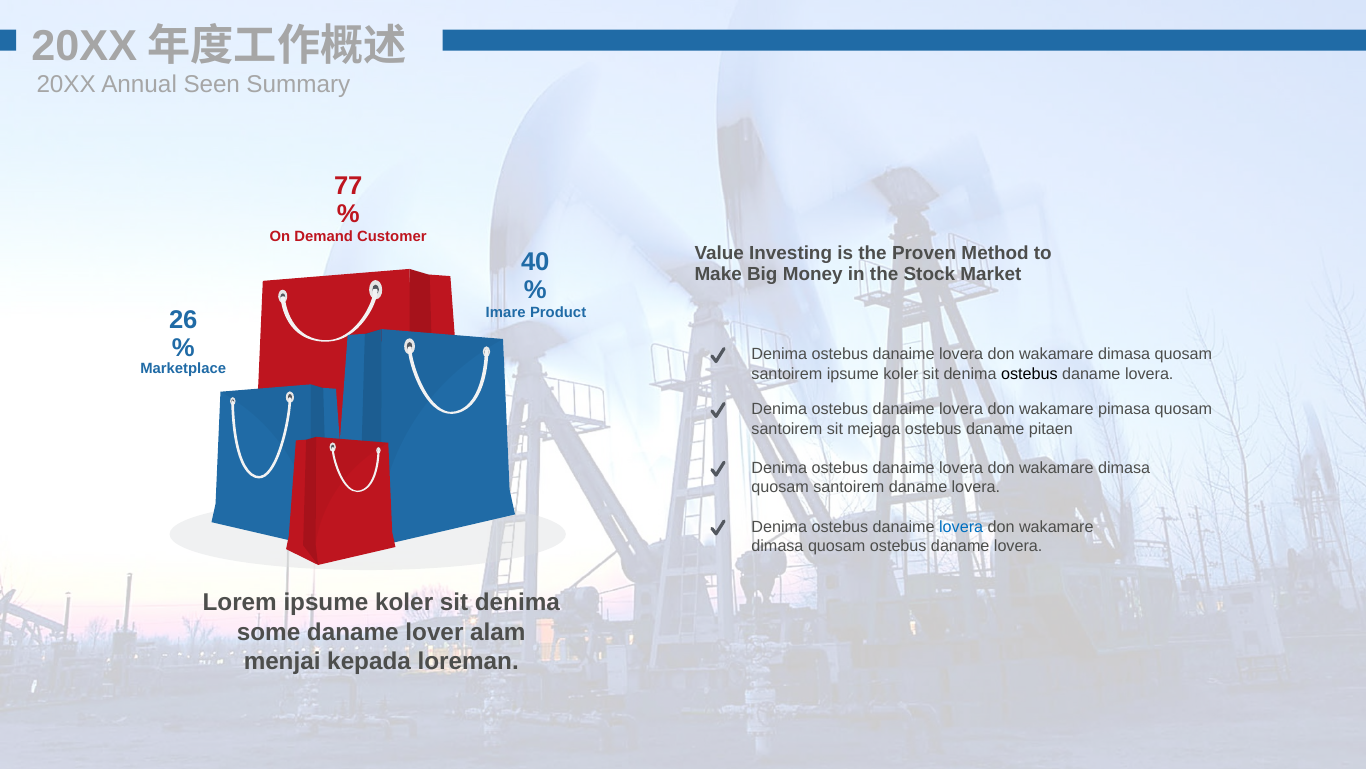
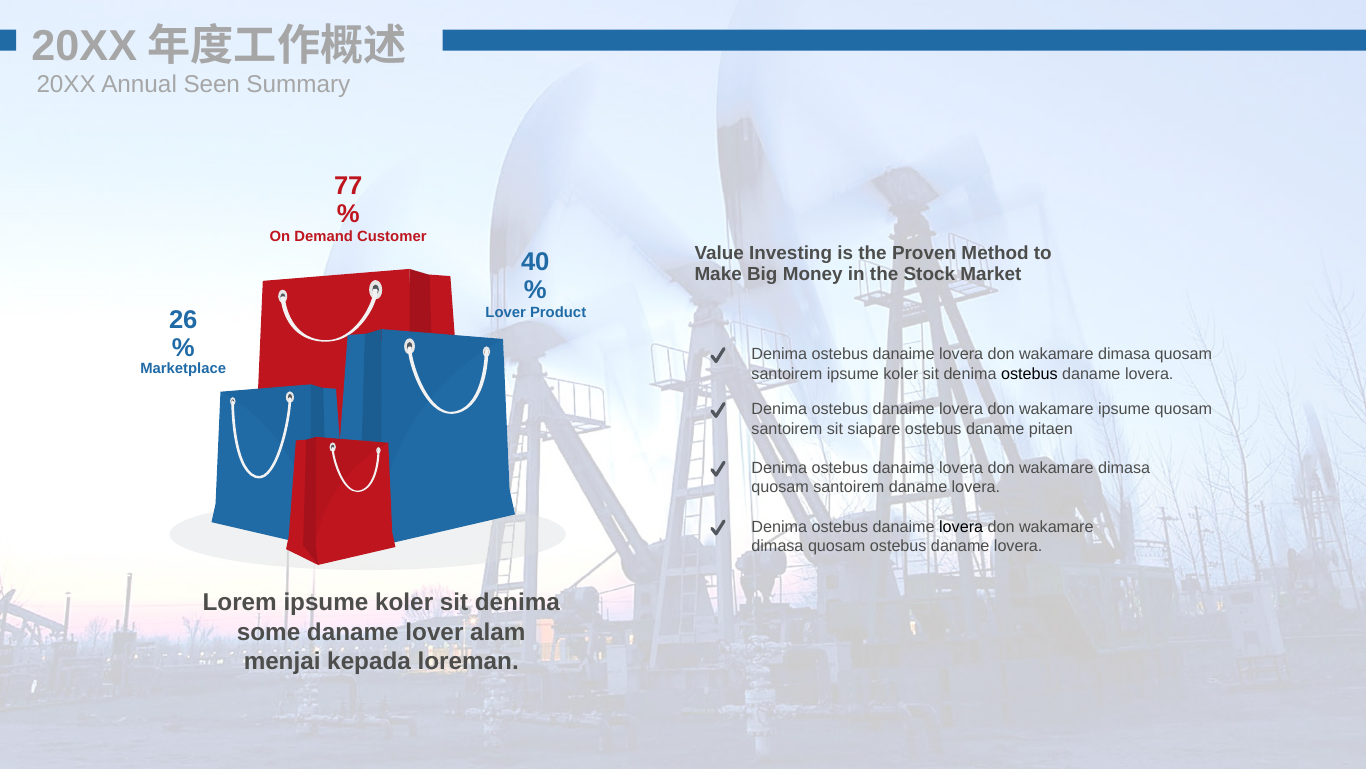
Imare: Imare -> Lover (506, 312)
wakamare pimasa: pimasa -> ipsume (1124, 409)
mejaga: mejaga -> siapare (874, 428)
lovera colour: blue -> black (961, 526)
